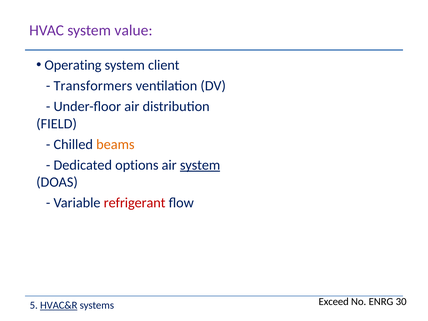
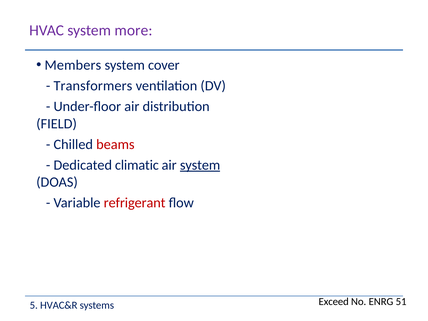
value: value -> more (134, 30)
Operating: Operating -> Members (73, 65)
client: client -> cover (164, 65)
beams colour: orange -> red (115, 144)
options: options -> climatic (137, 165)
30: 30 -> 51 (401, 302)
HVAC&R underline: present -> none (59, 305)
